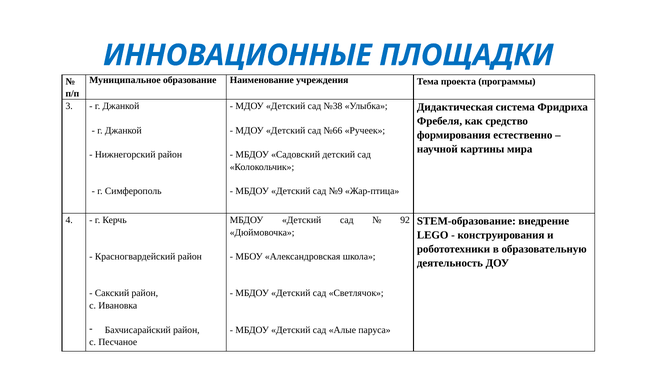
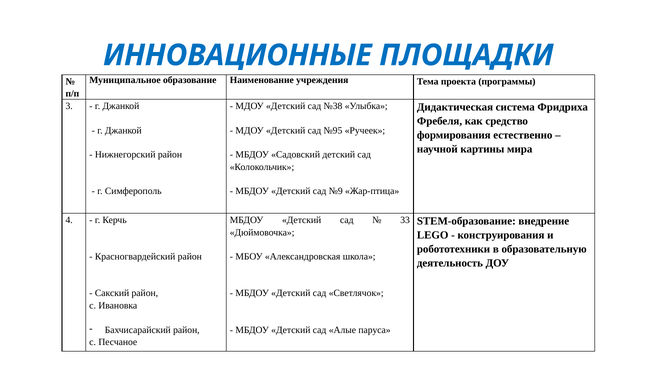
№66: №66 -> №95 (333, 130)
92: 92 -> 33 (405, 220)
